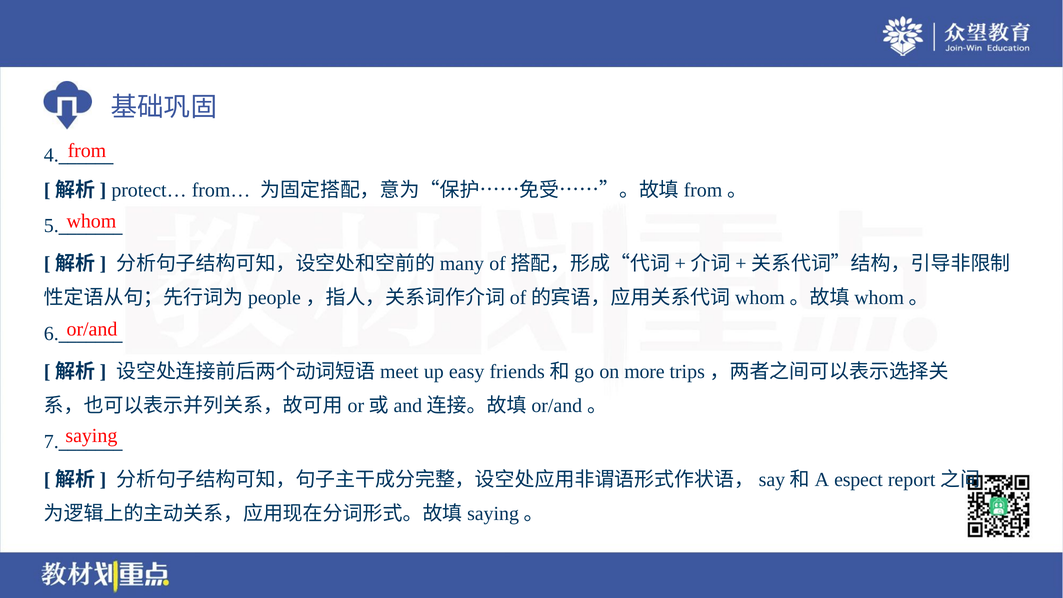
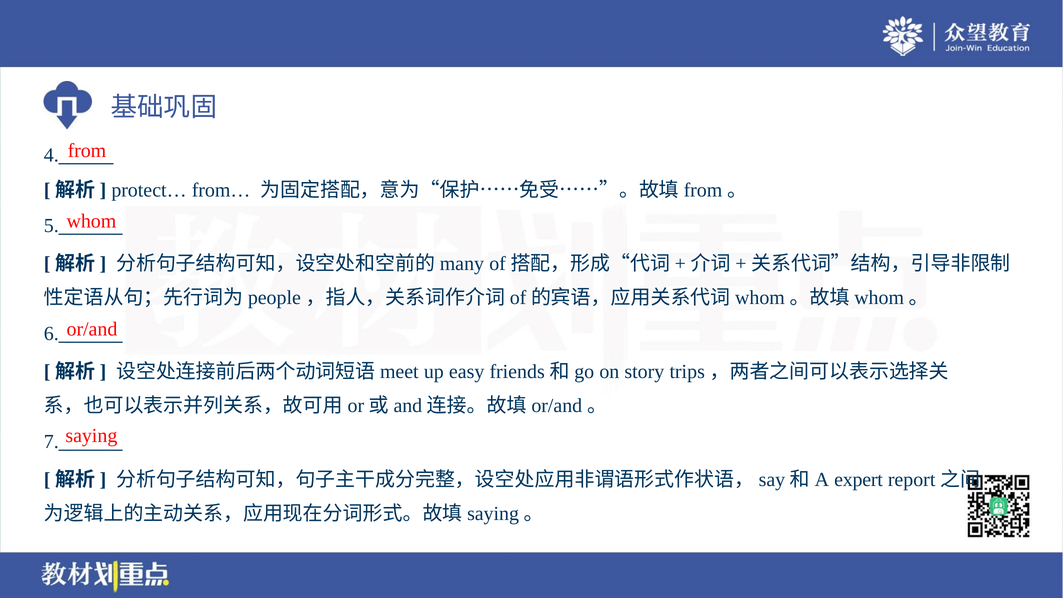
more: more -> story (644, 371)
espect: espect -> expert (859, 479)
